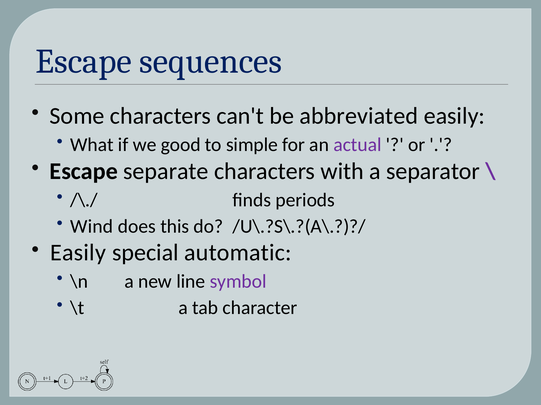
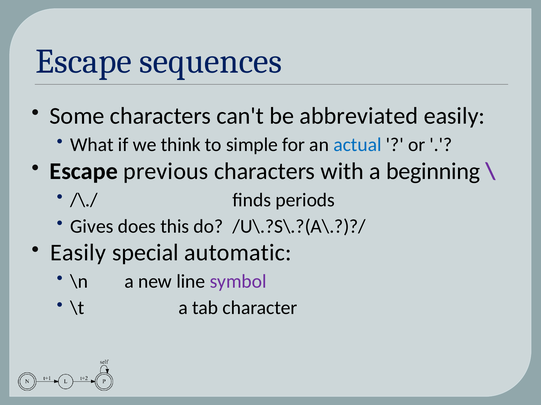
good: good -> think (181, 145)
actual colour: purple -> blue (357, 145)
separate: separate -> previous (166, 171)
separator: separator -> beginning (433, 171)
Wind: Wind -> Gives (92, 227)
